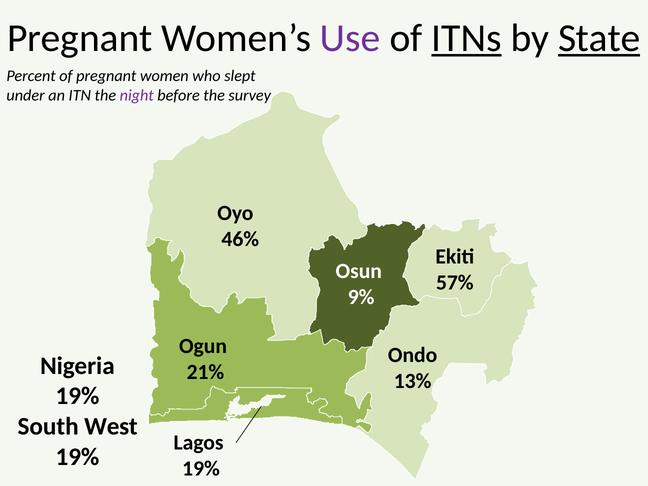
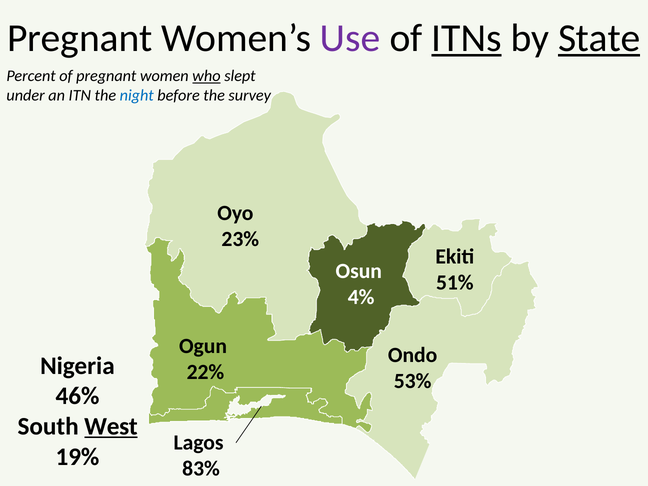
who underline: none -> present (206, 76)
night colour: purple -> blue (137, 95)
46%: 46% -> 23% (240, 239)
57%: 57% -> 51% (455, 282)
9%: 9% -> 4% (361, 297)
21%: 21% -> 22% (205, 372)
13%: 13% -> 53% (413, 381)
19%: 19% -> 46% (77, 396)
West underline: none -> present (111, 426)
19%: 19% -> 83% (201, 469)
